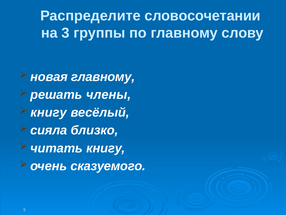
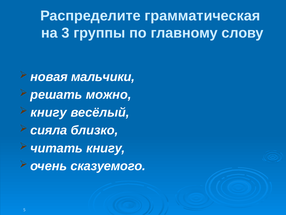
словосочетании: словосочетании -> грамматическая (202, 16)
новая главному: главному -> мальчики (103, 77)
члены: члены -> можно (109, 94)
